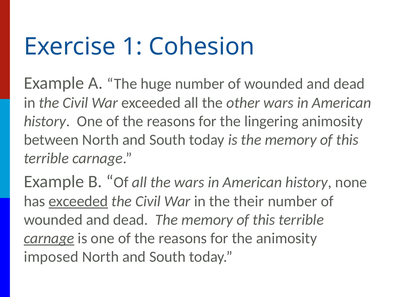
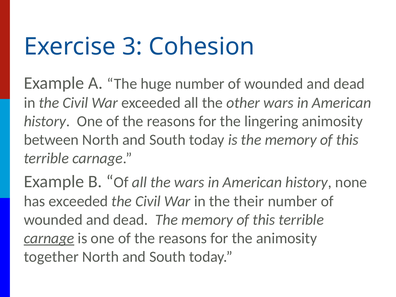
1: 1 -> 3 (132, 47)
exceeded underline: present -> none (78, 201)
imposed: imposed -> together (51, 257)
